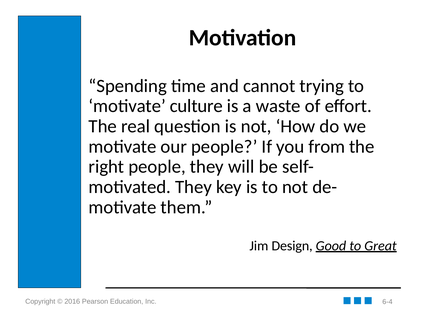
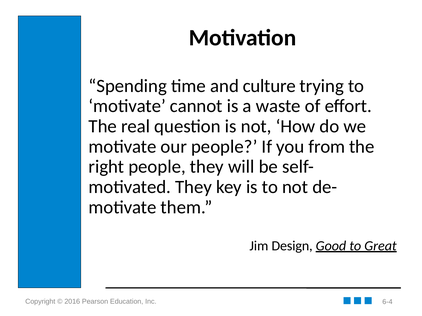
cannot: cannot -> culture (269, 86)
culture: culture -> cannot (196, 106)
